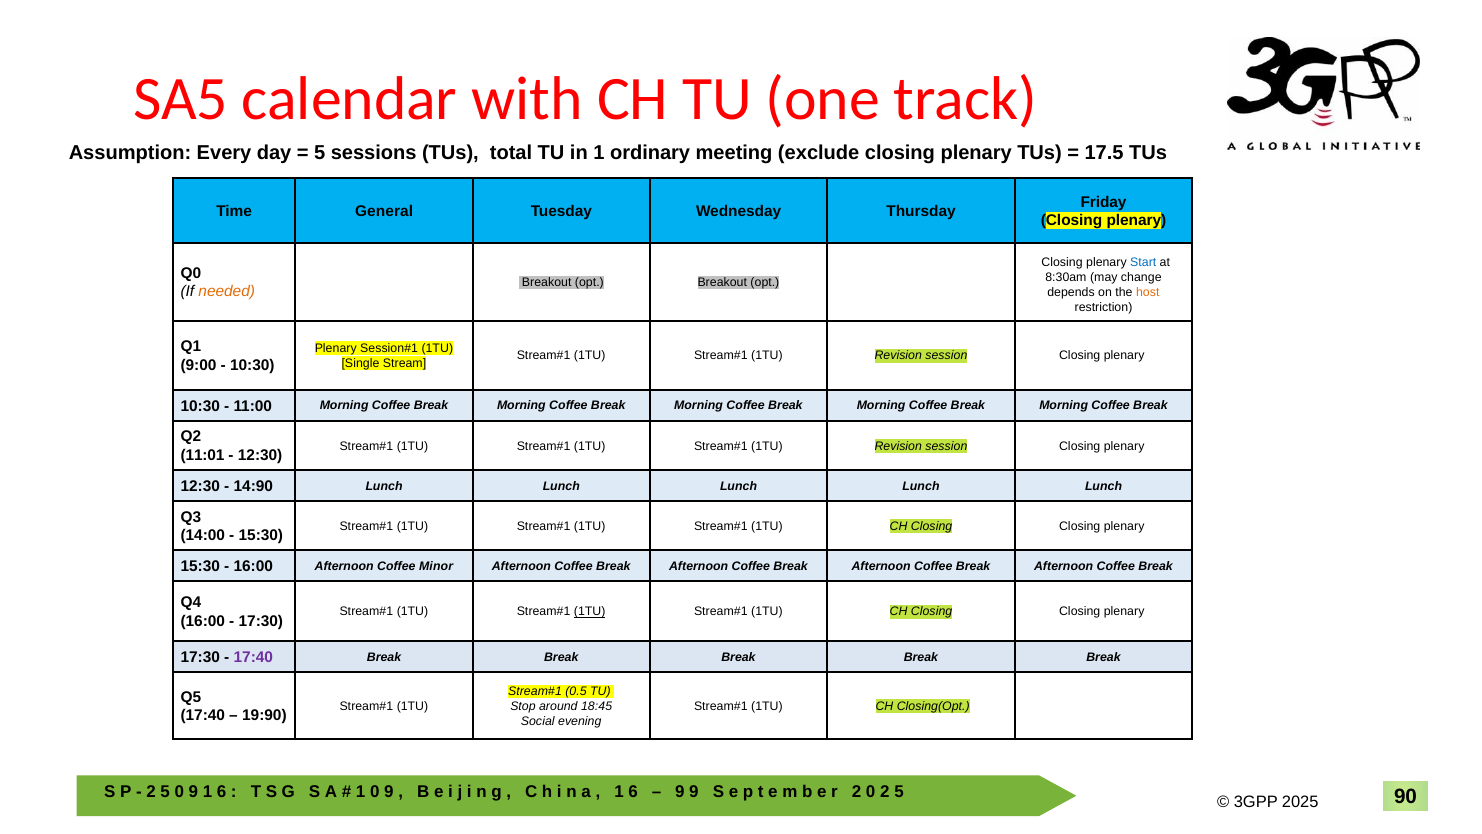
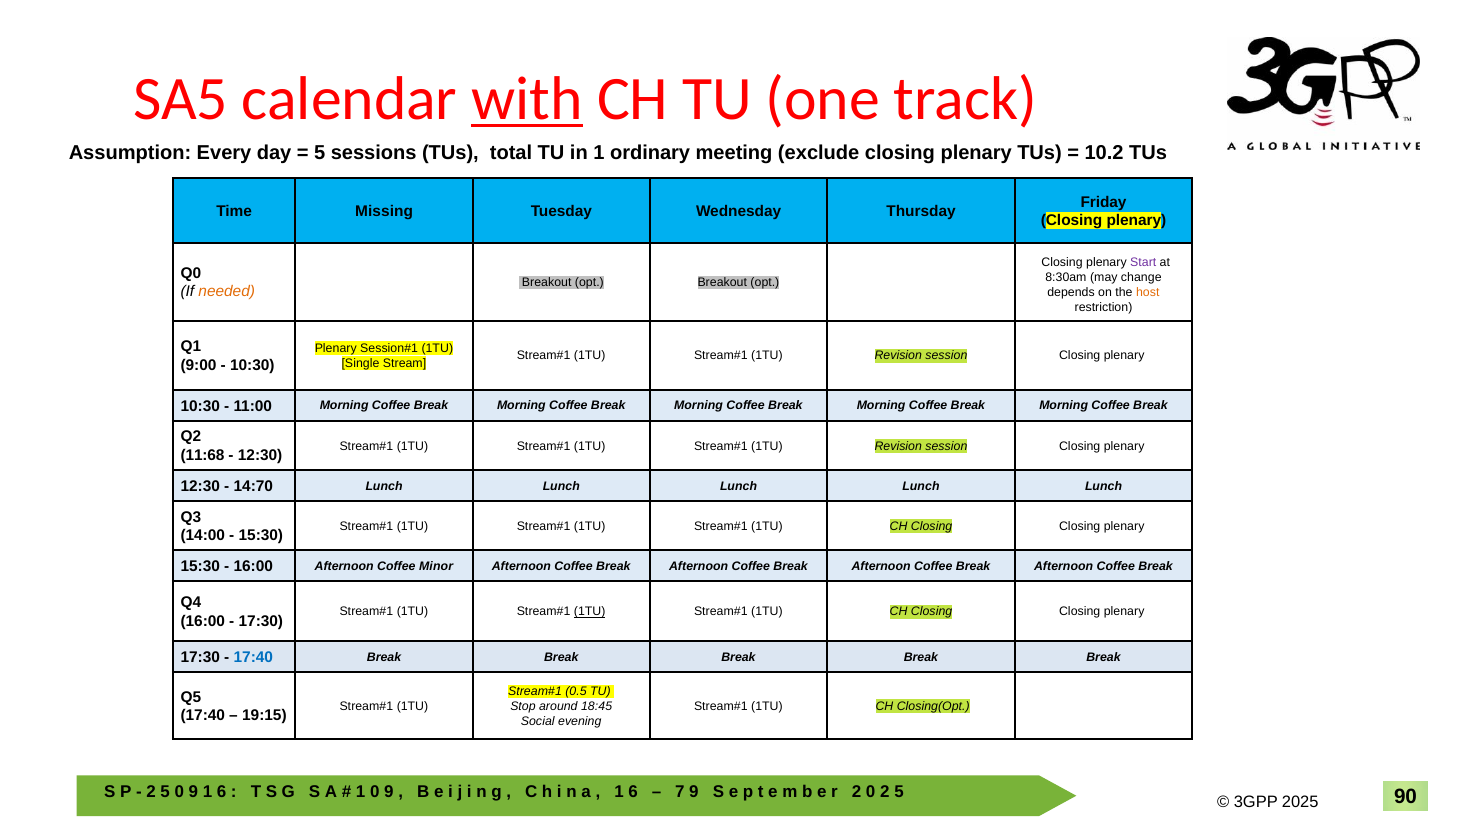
with underline: none -> present (527, 99)
17.5: 17.5 -> 10.2 (1104, 152)
General: General -> Missing (384, 211)
Start colour: blue -> purple (1143, 262)
11:01: 11:01 -> 11:68 (203, 455)
14:90: 14:90 -> 14:70 (253, 486)
17:40 colour: purple -> blue (253, 657)
19:90: 19:90 -> 19:15 (264, 715)
9: 9 -> 7 (680, 792)
